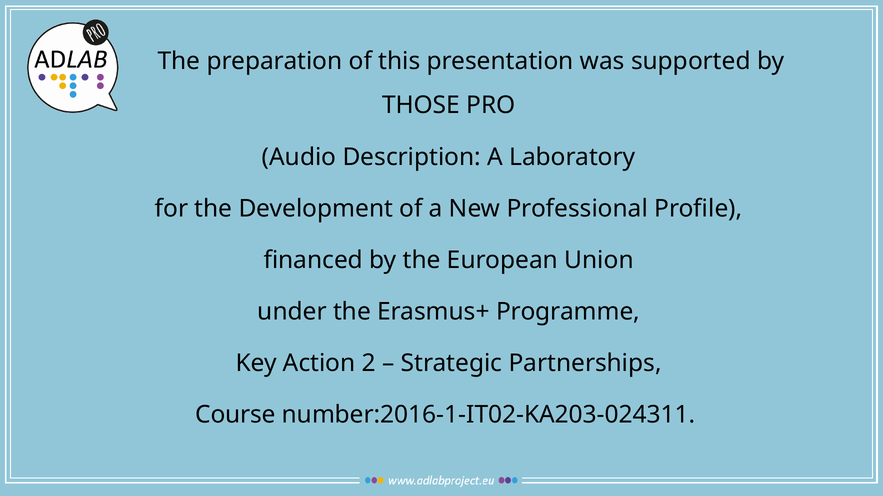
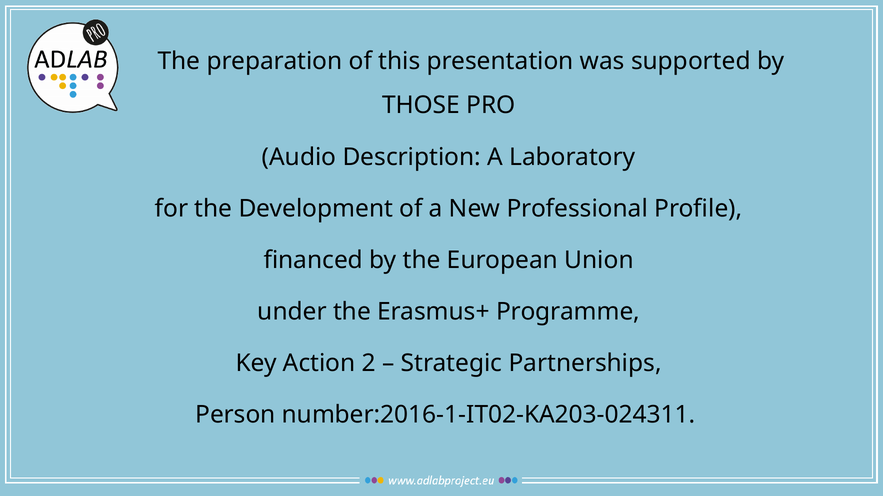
Course: Course -> Person (235, 415)
